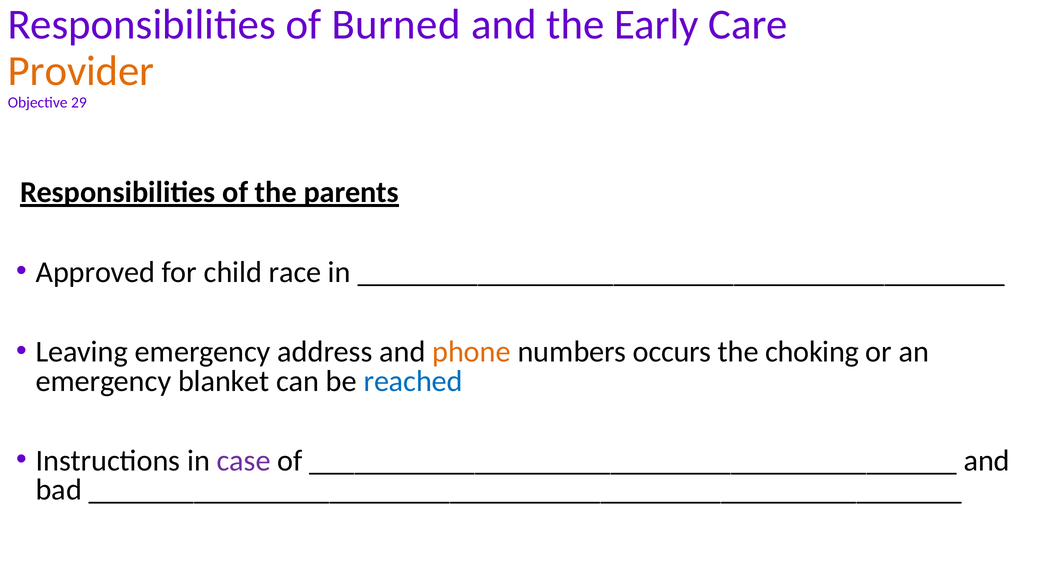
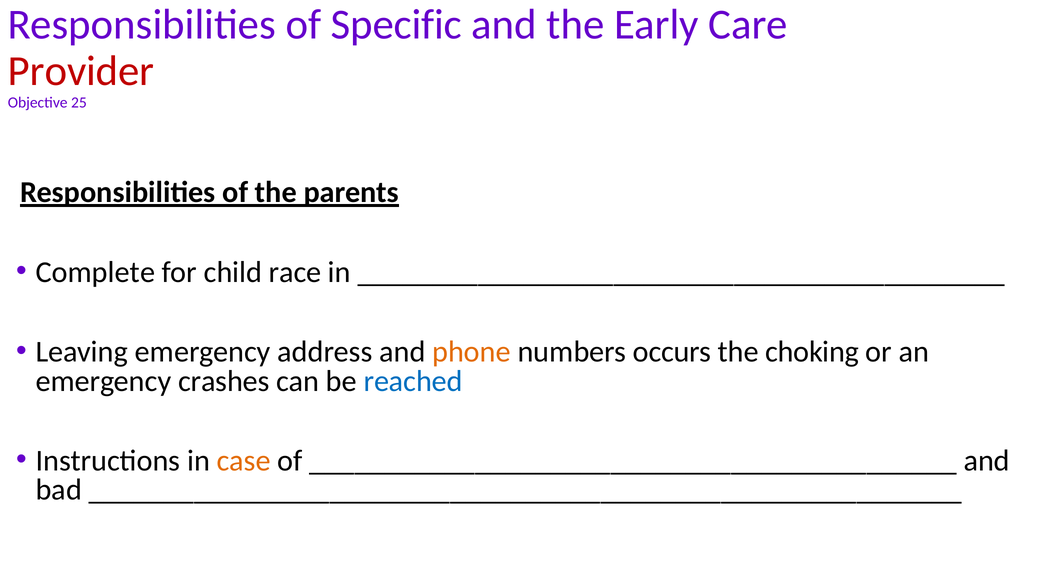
Burned: Burned -> Specific (396, 25)
Provider colour: orange -> red (81, 71)
29: 29 -> 25 (79, 103)
Approved: Approved -> Complete (95, 272)
blanket: blanket -> crashes (224, 381)
case colour: purple -> orange (244, 461)
